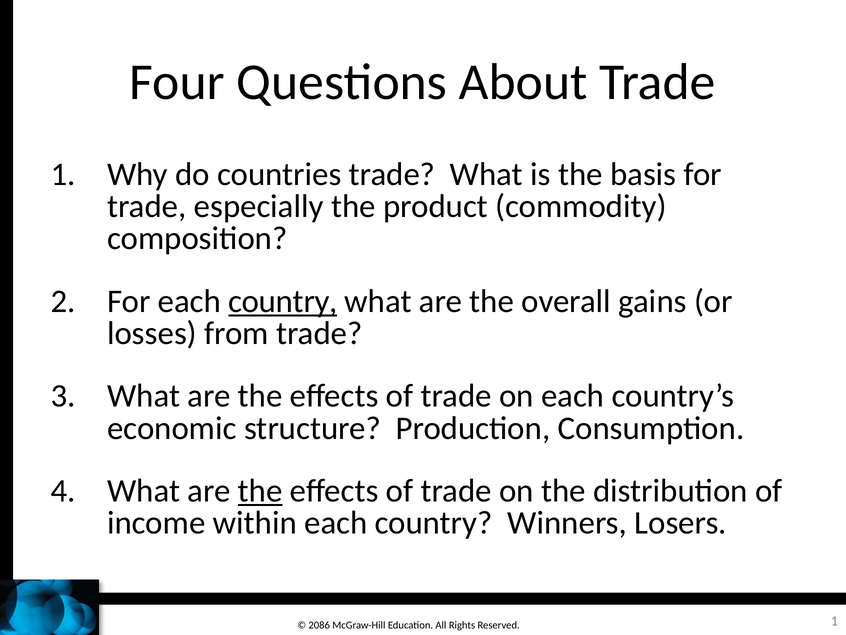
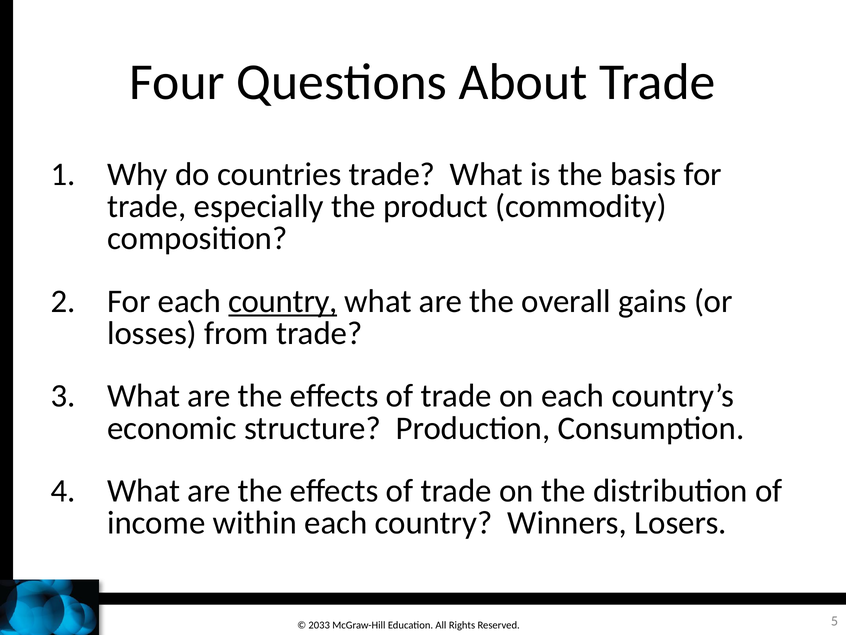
the underline: present -> none (260, 491)
2086: 2086 -> 2033 (319, 625)
Reserved 1: 1 -> 5 (834, 621)
